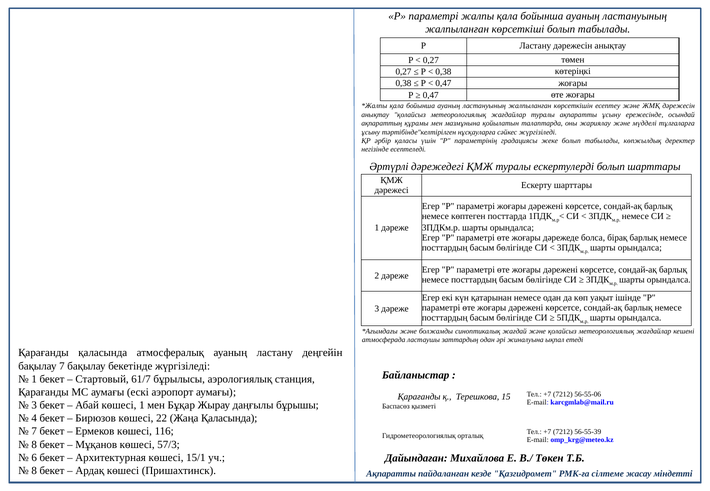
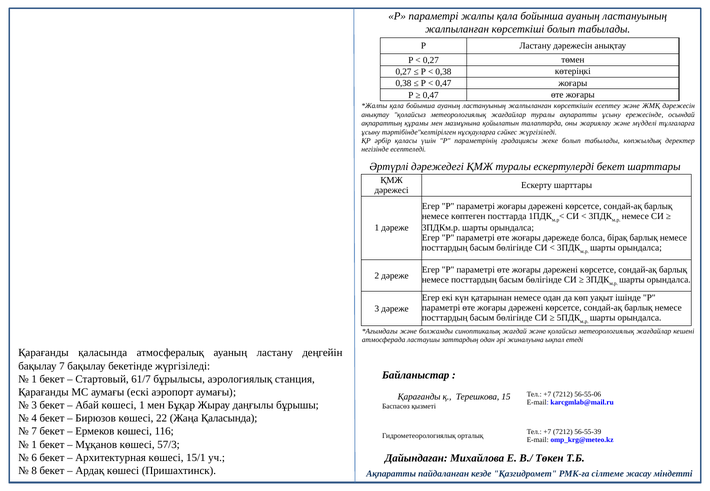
ескертулерді болып: болып -> бекет (611, 167)
8: 8 -> 1 (34, 445)
